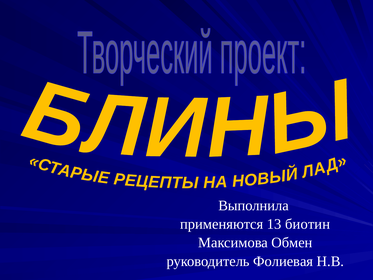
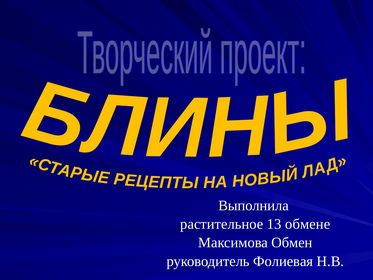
применяются: применяются -> растительное (222, 224)
биотин: биотин -> обмене (308, 224)
